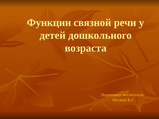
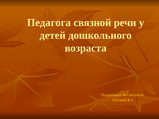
Функции: Функции -> Педагога (49, 23)
